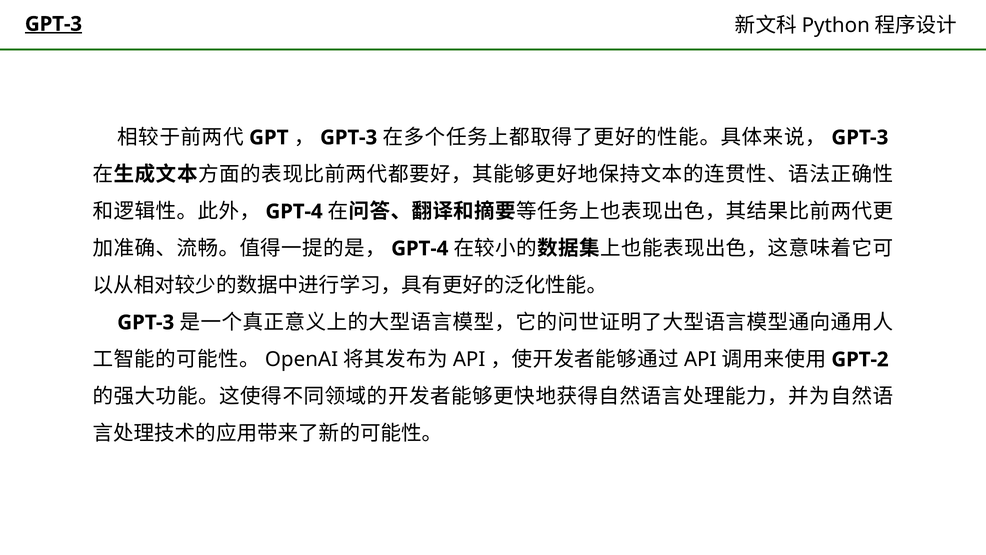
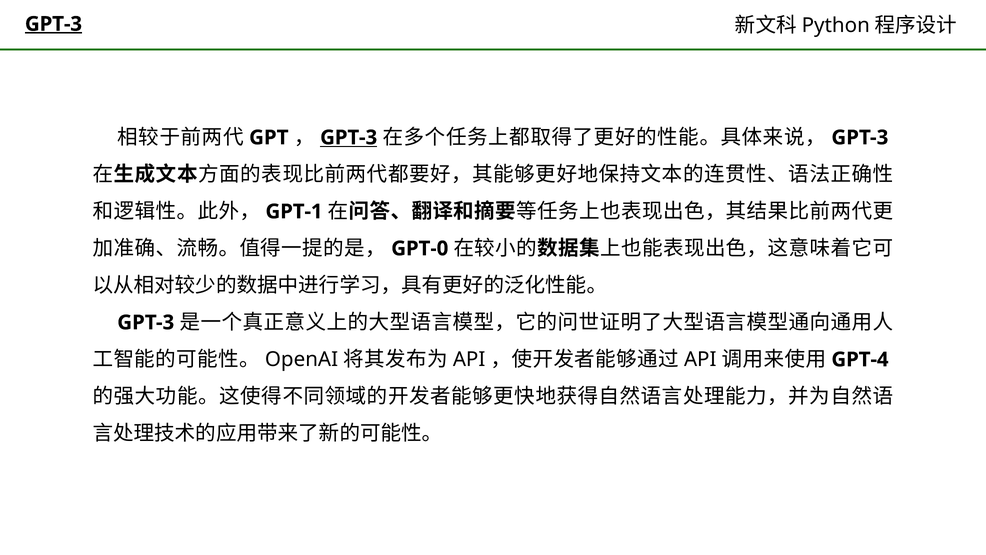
GPT-3 underline: none -> present (349, 137)
GPT-4: GPT-4 -> GPT-1 (294, 211)
GPT-4: GPT-4 -> GPT-0 (420, 248)
GPT-2: GPT-2 -> GPT-4 (860, 359)
